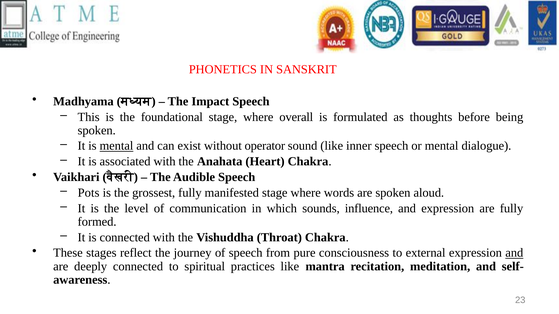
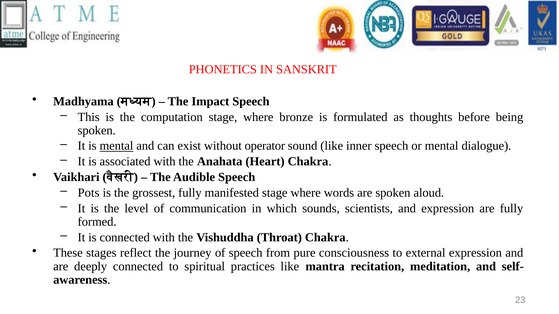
foundational: foundational -> computation (172, 117)
overall: overall -> bronze (296, 117)
influence: influence -> scientists (369, 209)
and underline: present -> none (514, 253)
